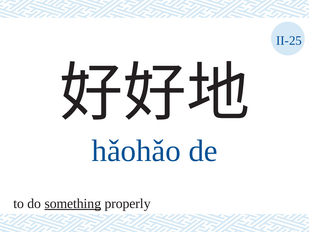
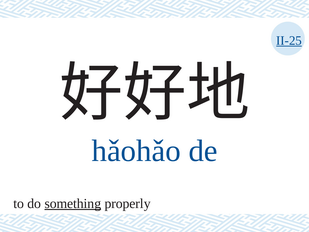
II-25 underline: none -> present (289, 40)
